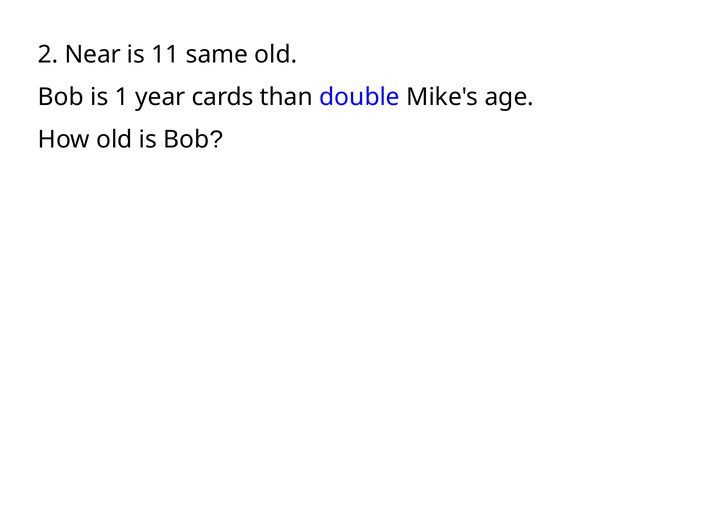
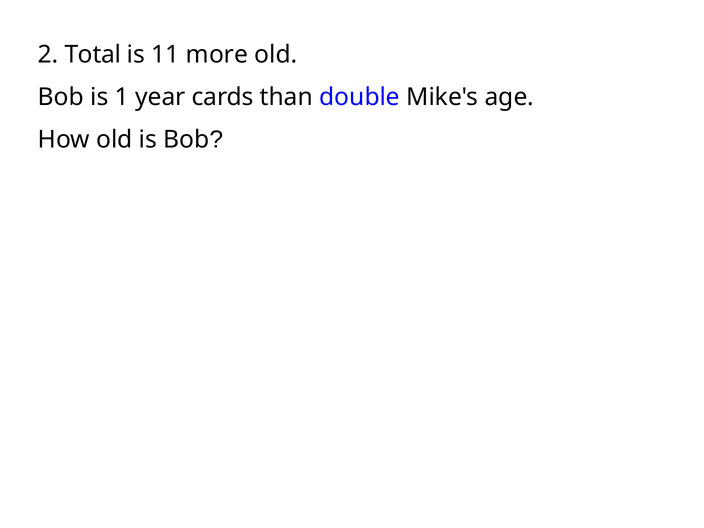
Near: Near -> Total (93, 55)
same: same -> more (217, 55)
